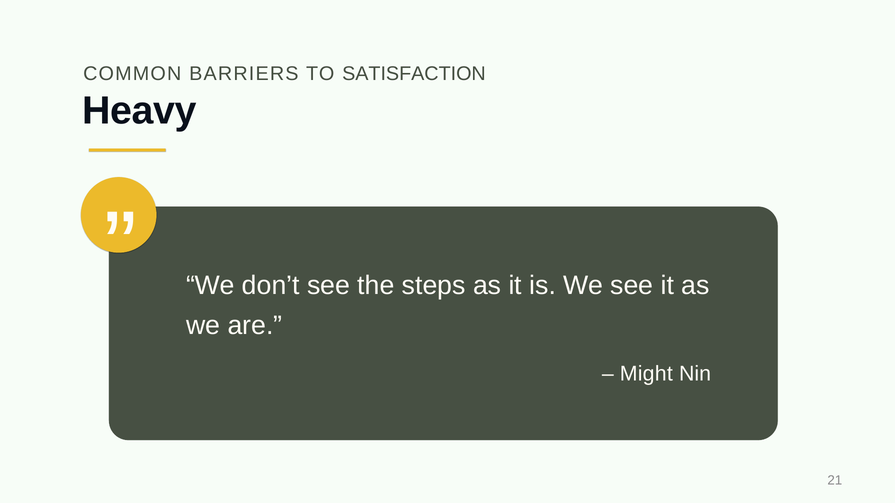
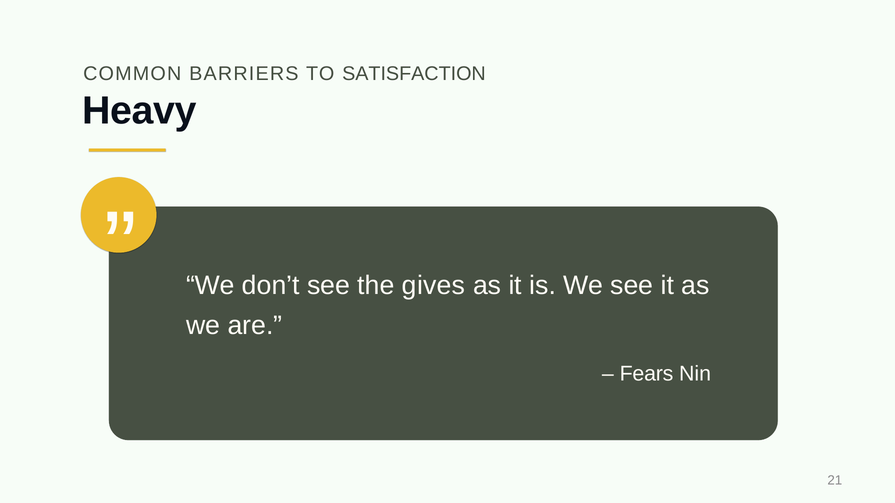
steps: steps -> gives (434, 286)
Might: Might -> Fears (647, 374)
